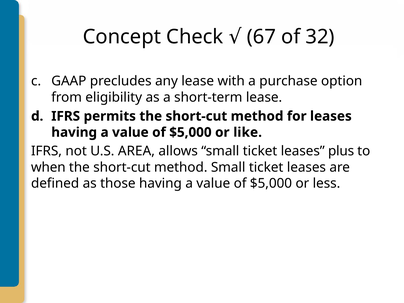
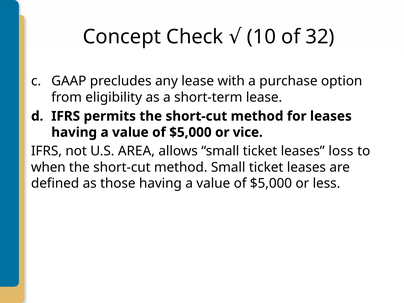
67: 67 -> 10 (261, 37)
like: like -> vice (248, 132)
plus: plus -> loss (341, 151)
